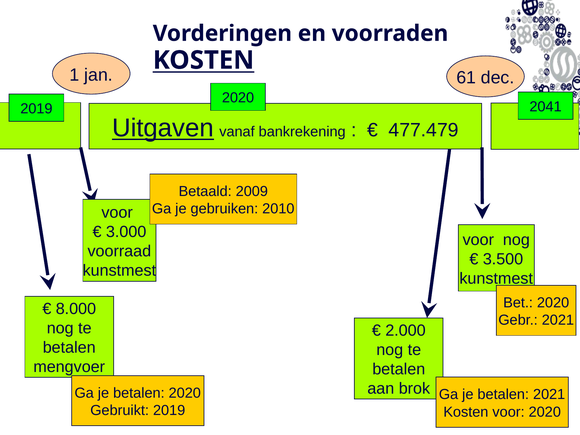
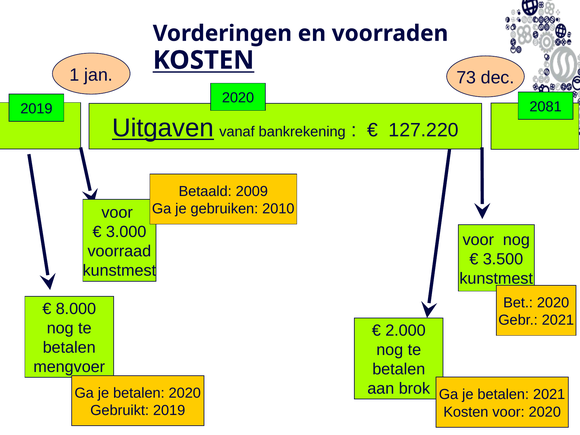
61: 61 -> 73 (466, 78)
2041: 2041 -> 2081 (546, 107)
477.479: 477.479 -> 127.220 (424, 130)
